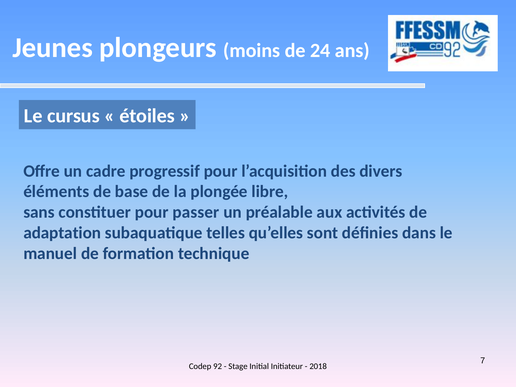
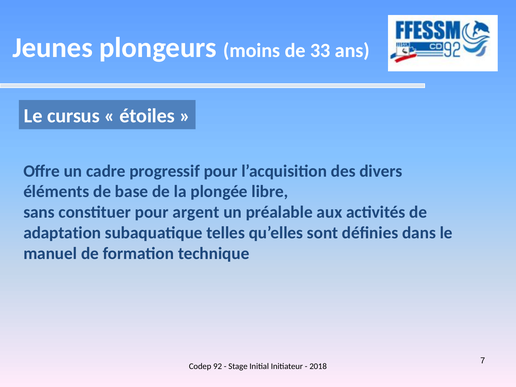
24: 24 -> 33 (320, 50)
passer: passer -> argent (196, 212)
